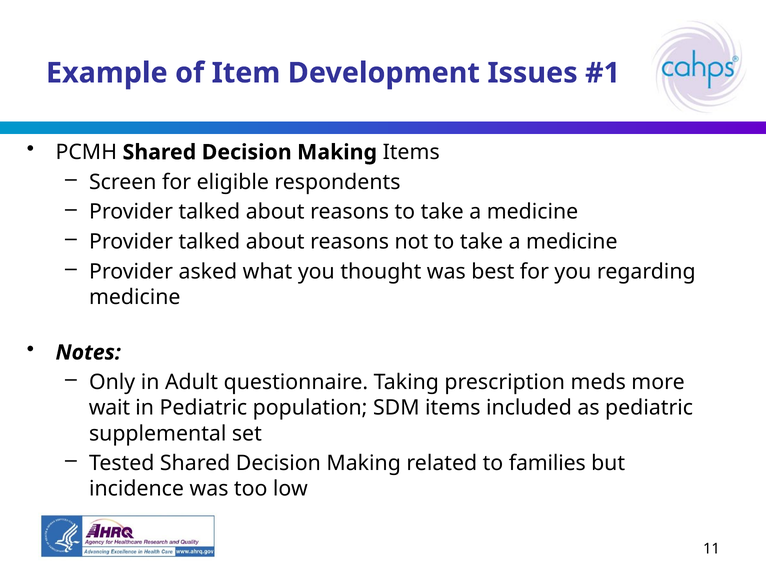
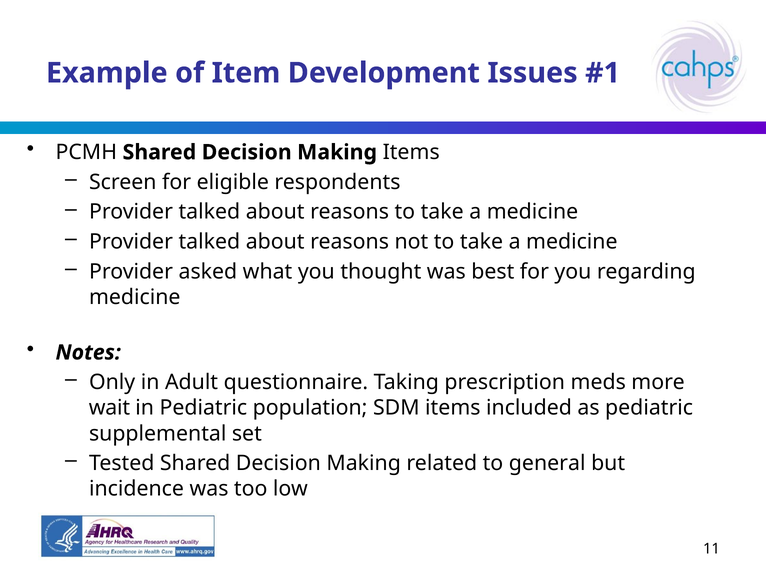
families: families -> general (547, 463)
